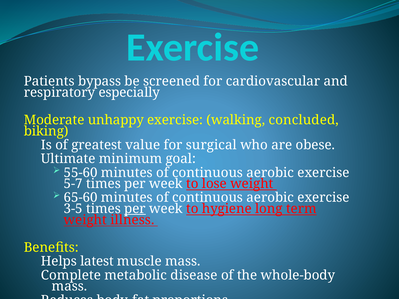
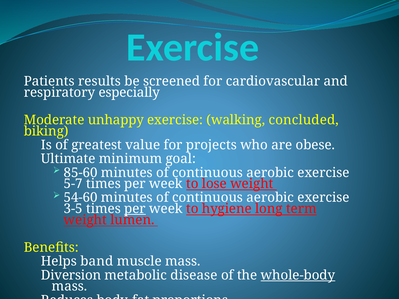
bypass: bypass -> results (99, 81)
surgical: surgical -> projects (211, 145)
55-60: 55-60 -> 85-60 (81, 173)
65-60: 65-60 -> 54-60 (81, 198)
illness: illness -> lumen (132, 220)
latest: latest -> band (97, 262)
Complete: Complete -> Diversion (71, 275)
whole-body underline: none -> present (298, 275)
